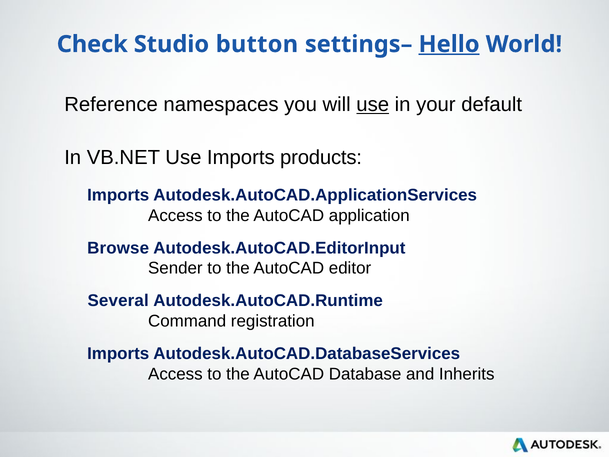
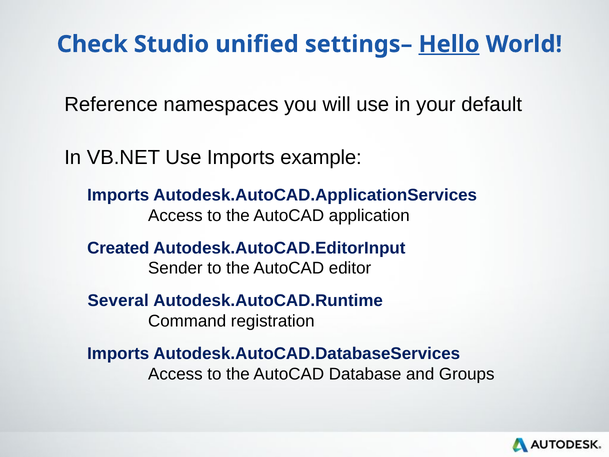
button: button -> unified (257, 44)
use underline: present -> none (373, 105)
products: products -> example (321, 157)
Browse: Browse -> Created (118, 248)
Inherits: Inherits -> Groups (467, 374)
